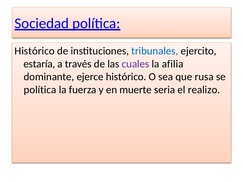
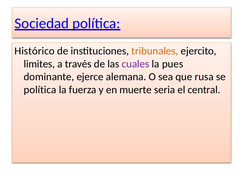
tribunales colour: blue -> orange (155, 51)
estaría: estaría -> limites (39, 64)
afilia: afilia -> pues (173, 64)
ejerce histórico: histórico -> alemana (126, 77)
realizo: realizo -> central (204, 90)
